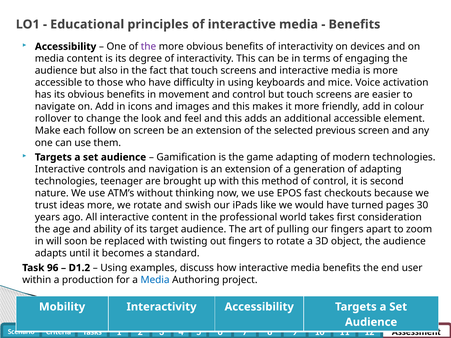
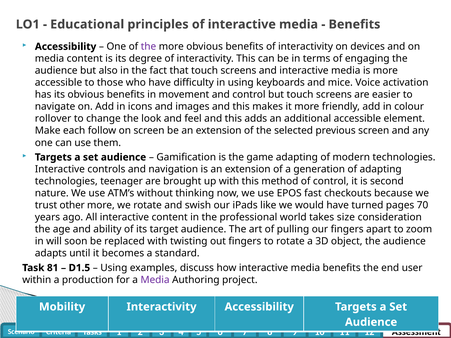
ideas: ideas -> other (72, 205)
30: 30 -> 70 (423, 205)
first: first -> size (346, 217)
96: 96 -> 81 (53, 268)
D1.2: D1.2 -> D1.5 (79, 268)
Media colour: blue -> purple (155, 280)
